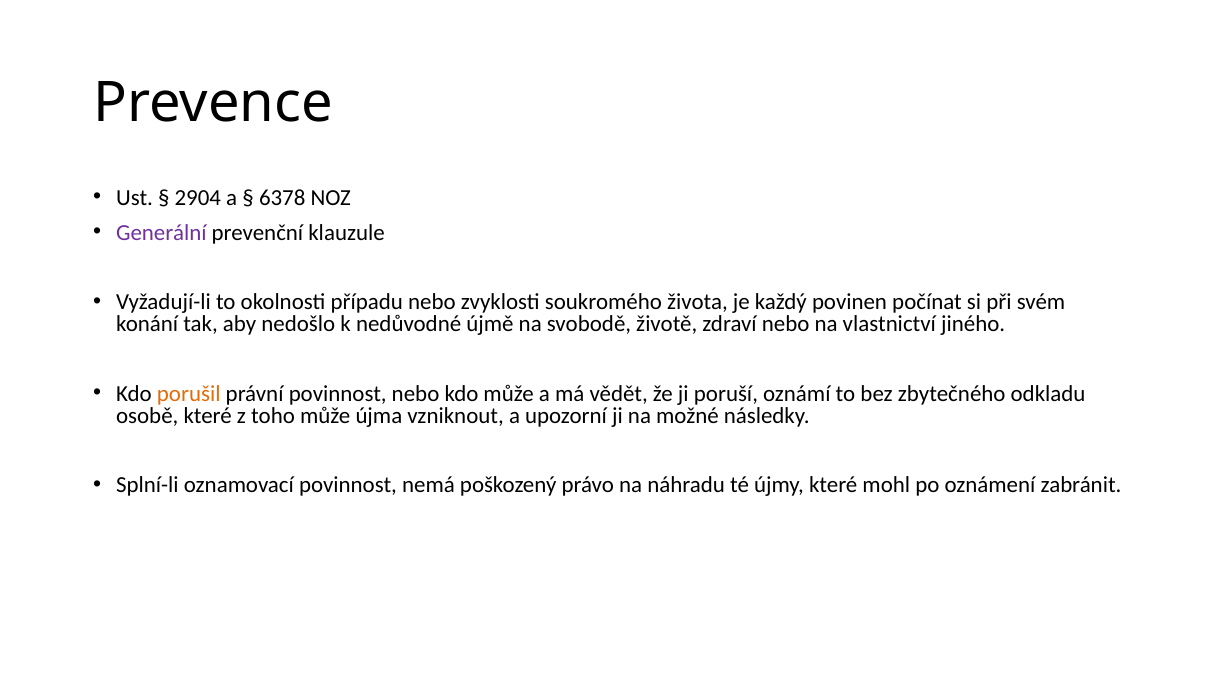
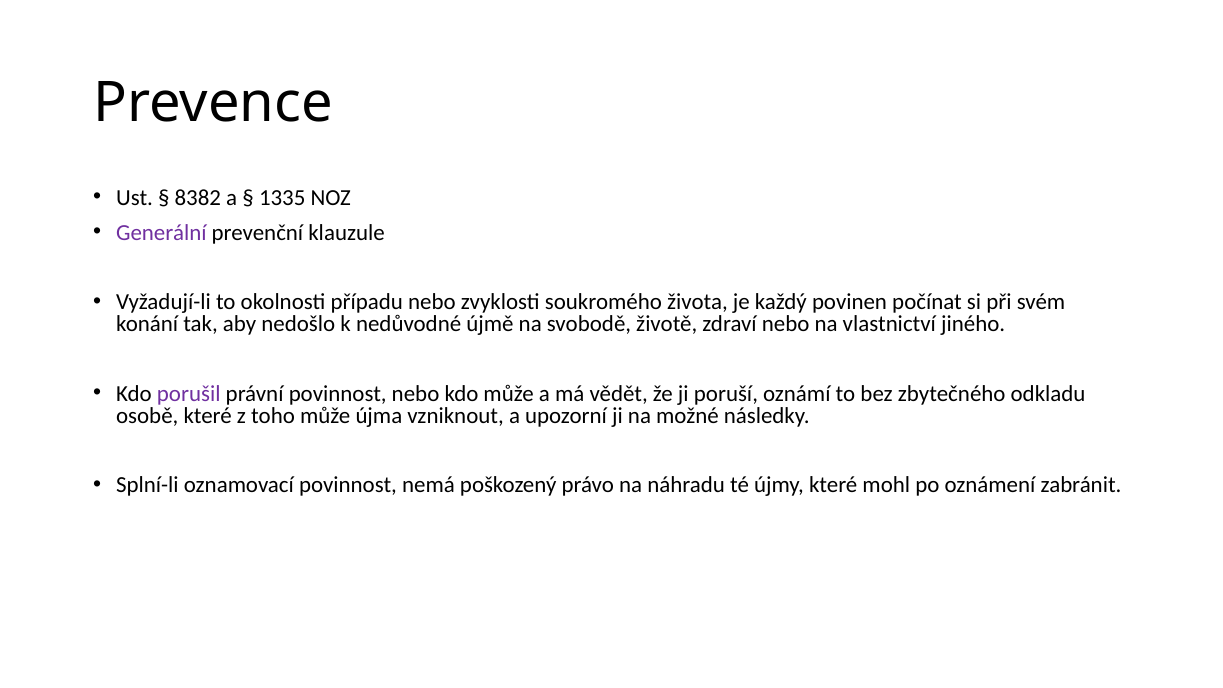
2904: 2904 -> 8382 (198, 198)
6378: 6378 -> 1335 (282, 198)
porušil colour: orange -> purple (189, 394)
